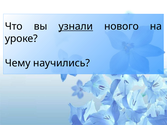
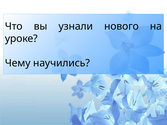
узнали underline: present -> none (76, 26)
